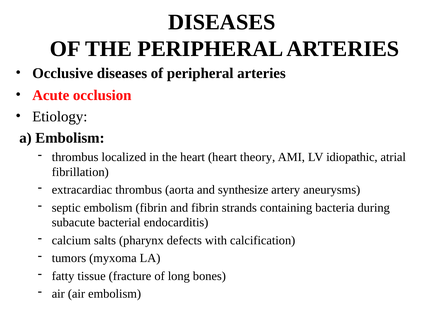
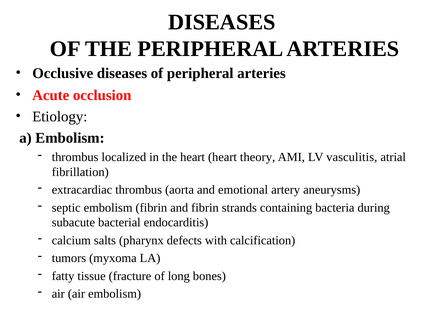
idiopathic: idiopathic -> vasculitis (352, 158)
synthesize: synthesize -> emotional (243, 190)
